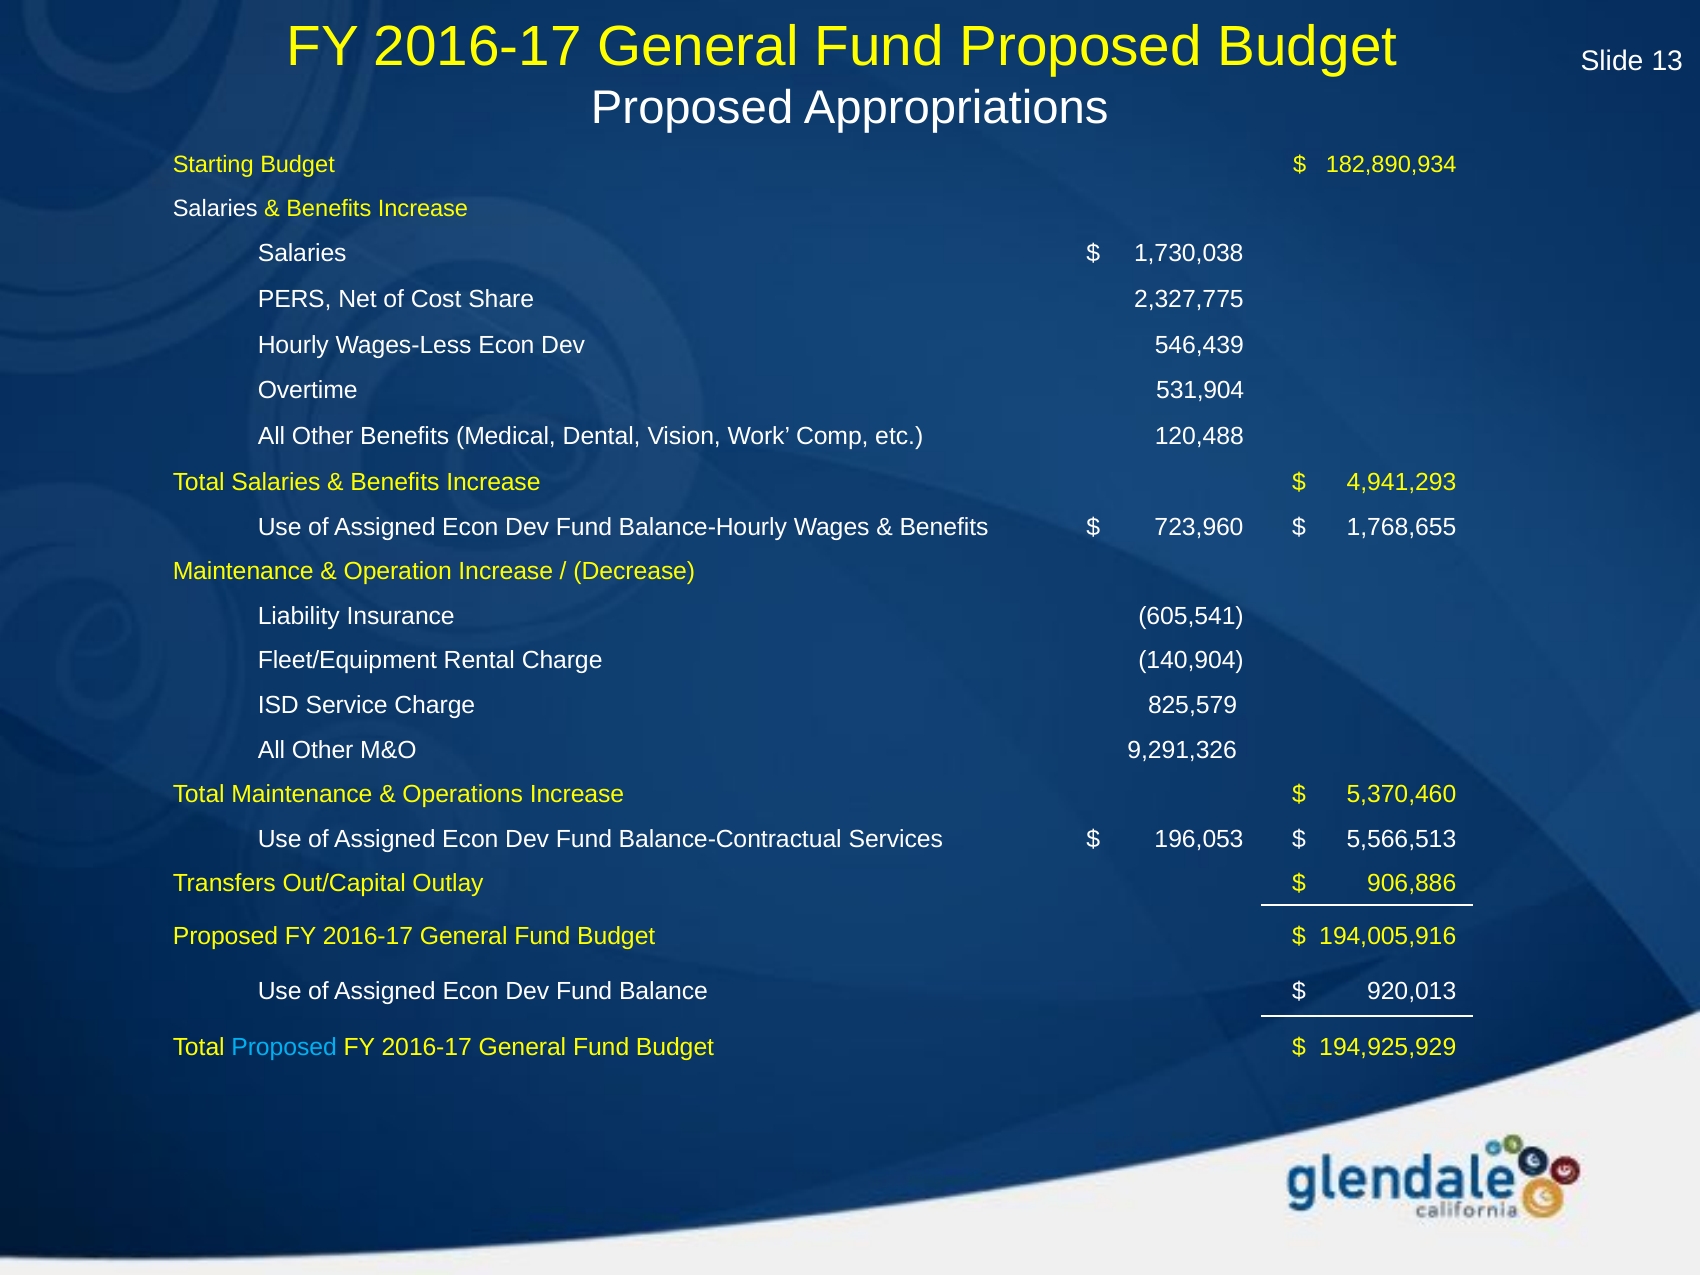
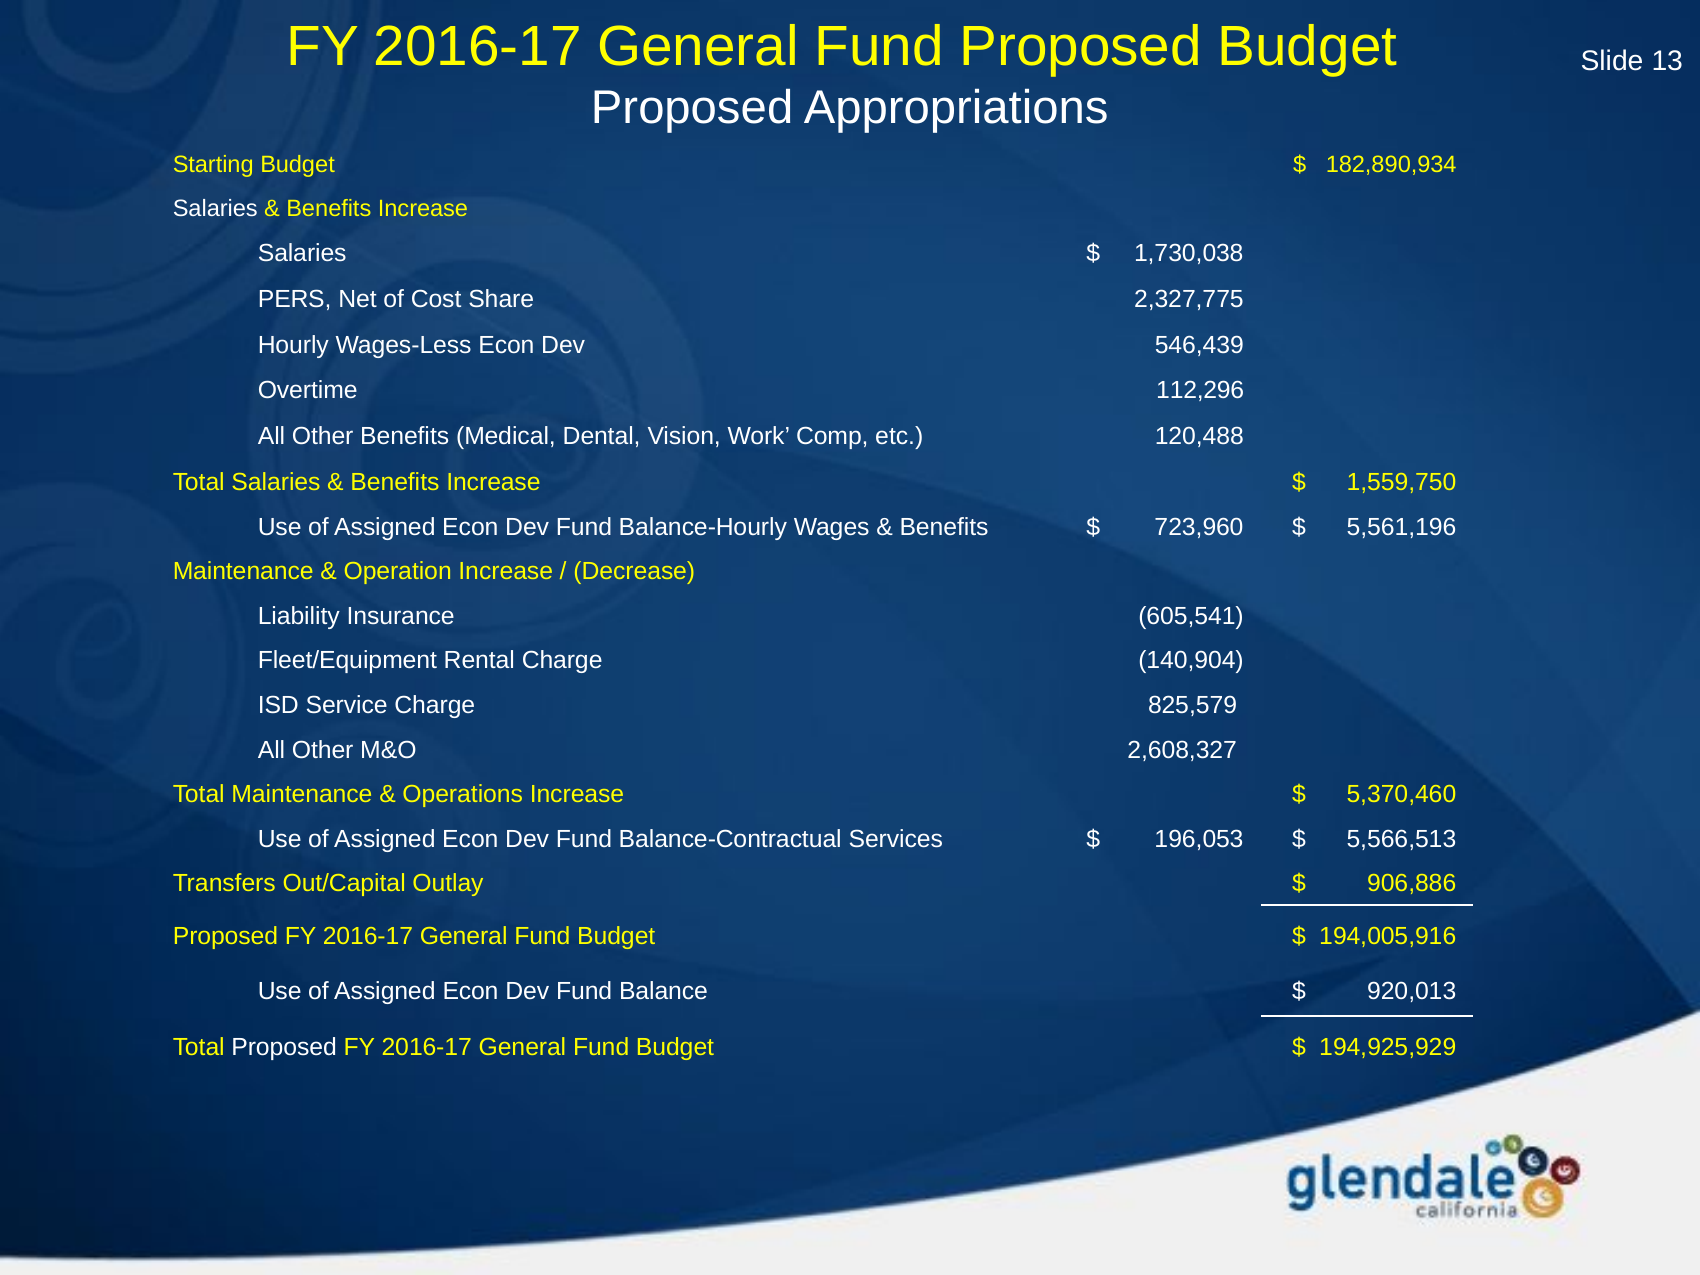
531,904: 531,904 -> 112,296 (1200, 390)
4,941,293: 4,941,293 -> 1,559,750 (1401, 482)
1,768,655: 1,768,655 -> 5,561,196 (1401, 527)
9,291,326: 9,291,326 -> 2,608,327 (1182, 750)
Proposed colour: light blue -> white (284, 1047)
